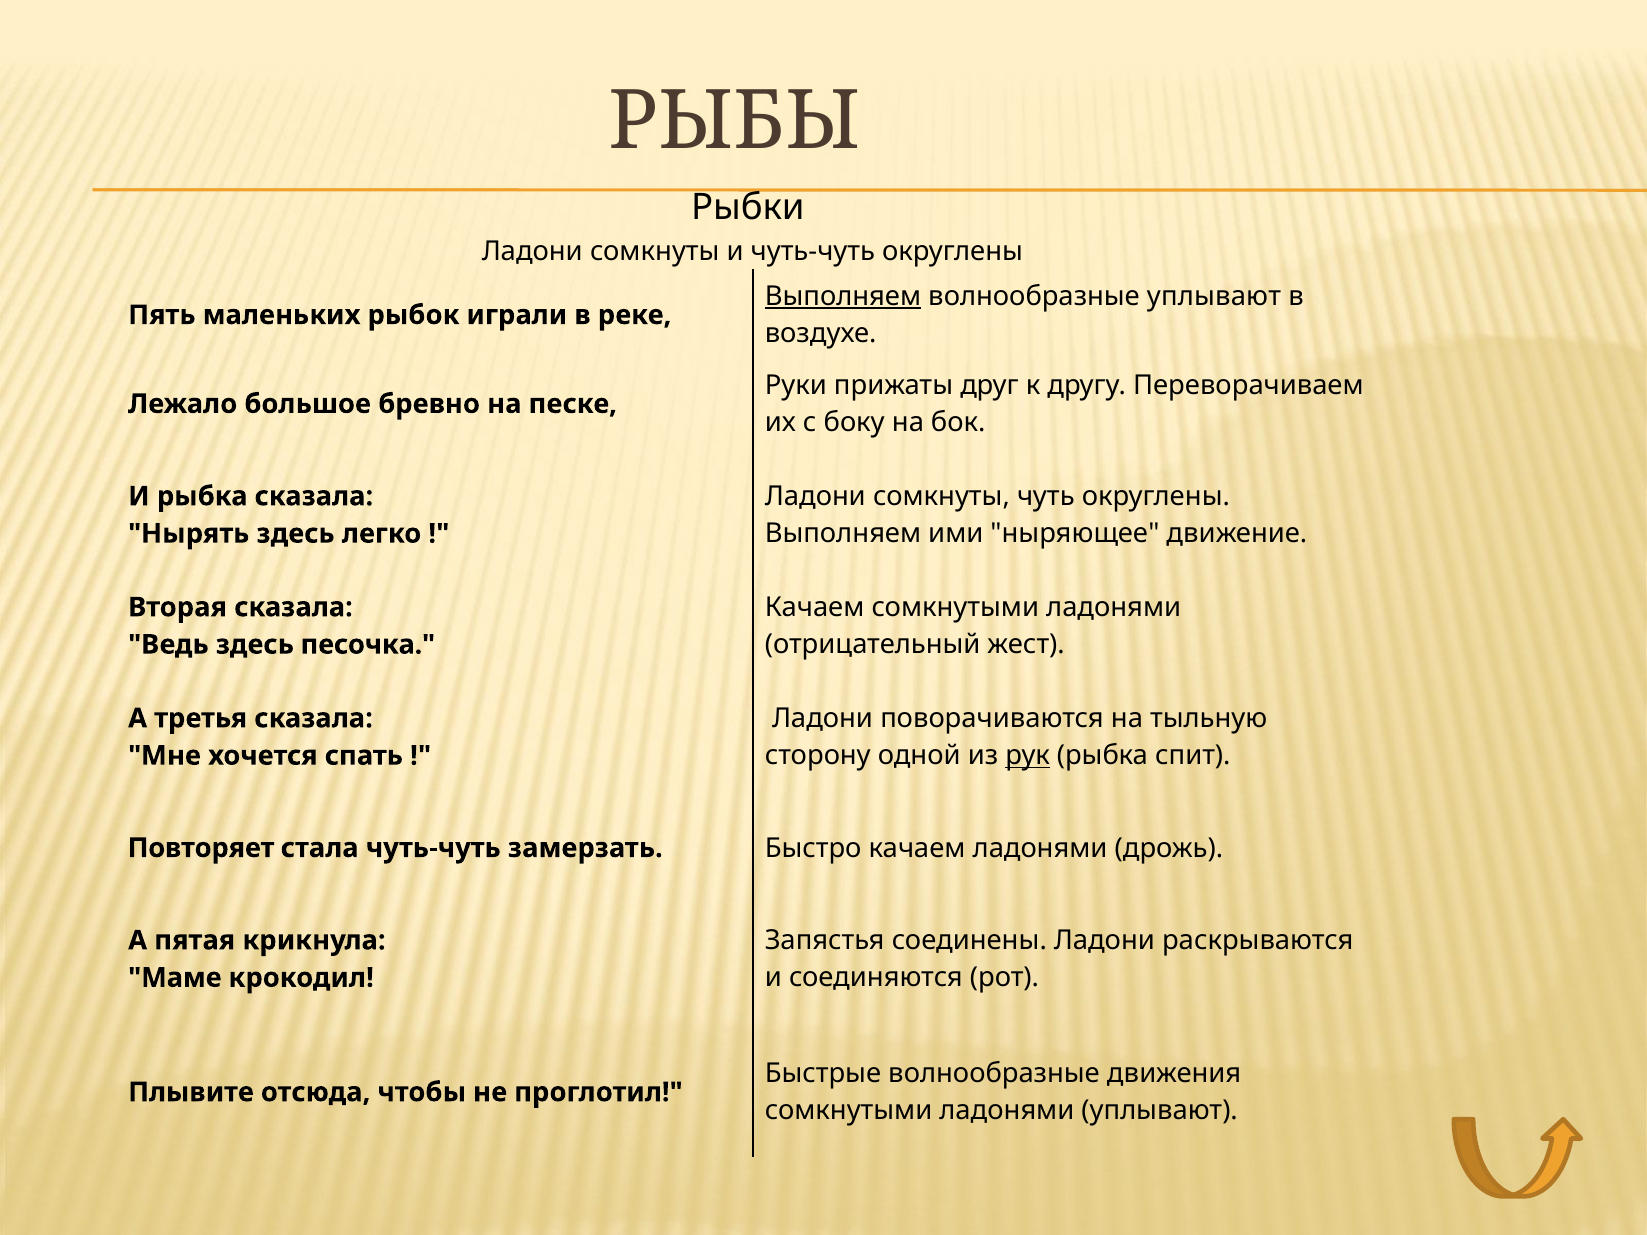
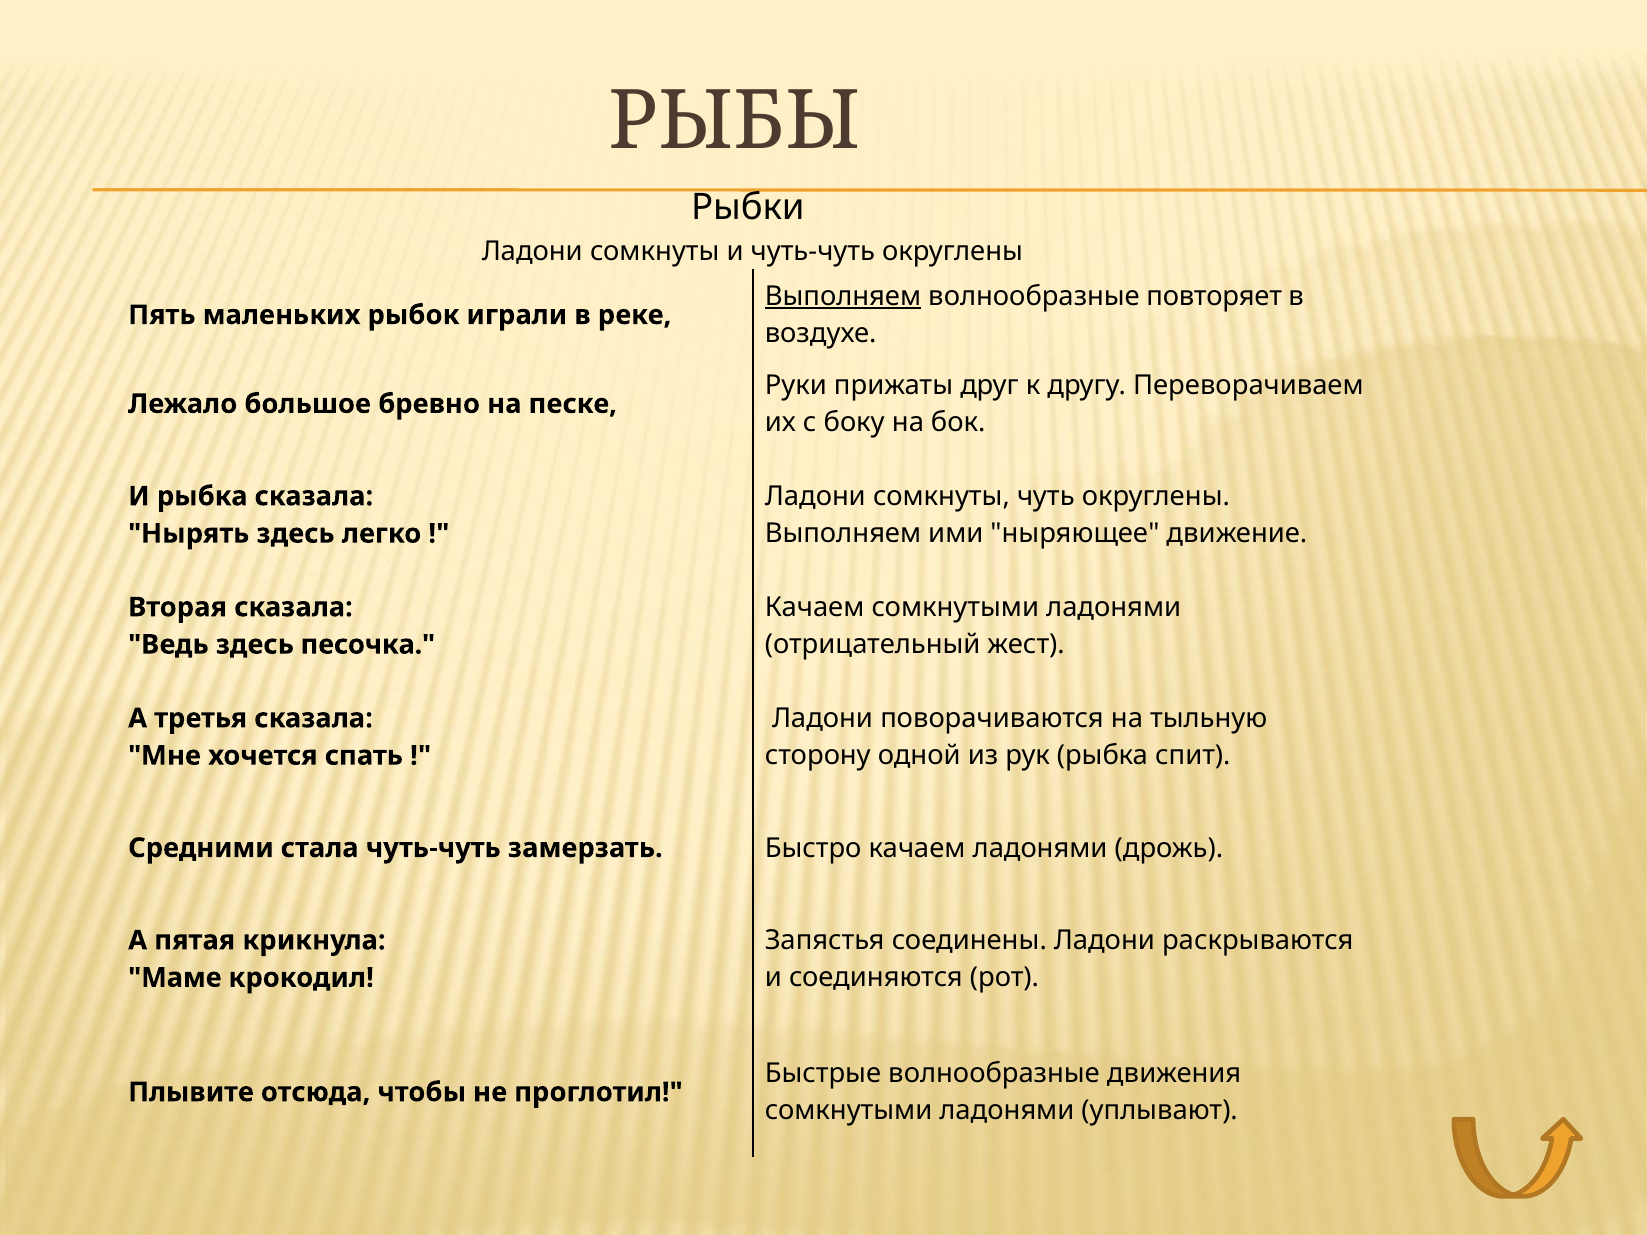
волнообразные уплывают: уплывают -> повторяет (1214, 296)
рук underline: present -> none (1028, 756)
Повторяет: Повторяет -> Средними (201, 848)
